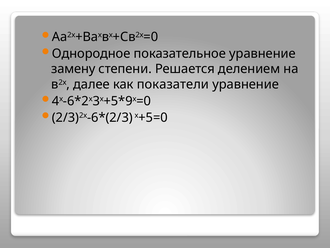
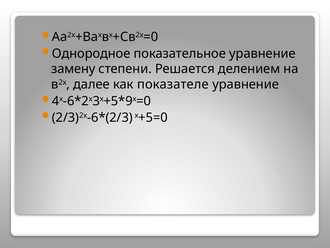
показатели: показатели -> показателе (173, 84)
